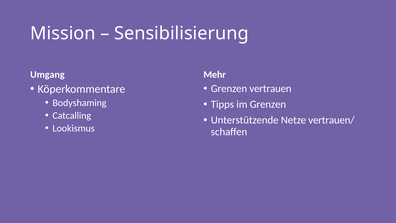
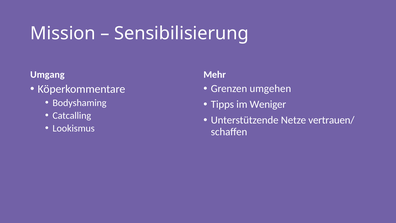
vertrauen: vertrauen -> umgehen (270, 89)
im Grenzen: Grenzen -> Weniger (268, 104)
